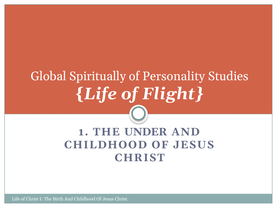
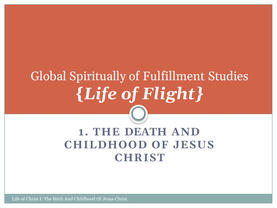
Personality: Personality -> Fulfillment (174, 76)
UNDER: UNDER -> DEATH (146, 132)
